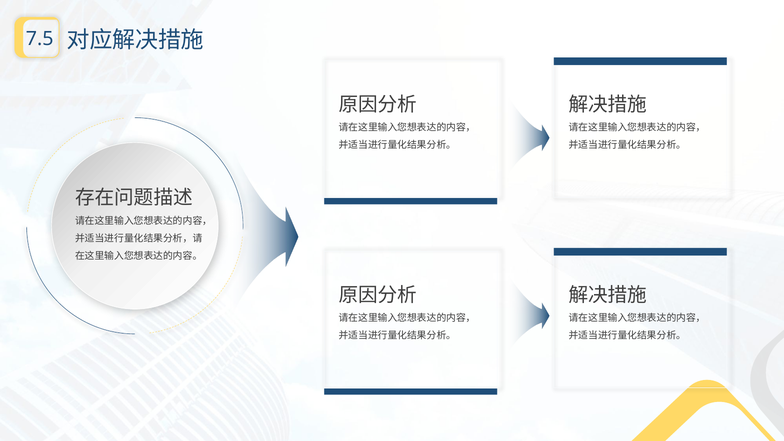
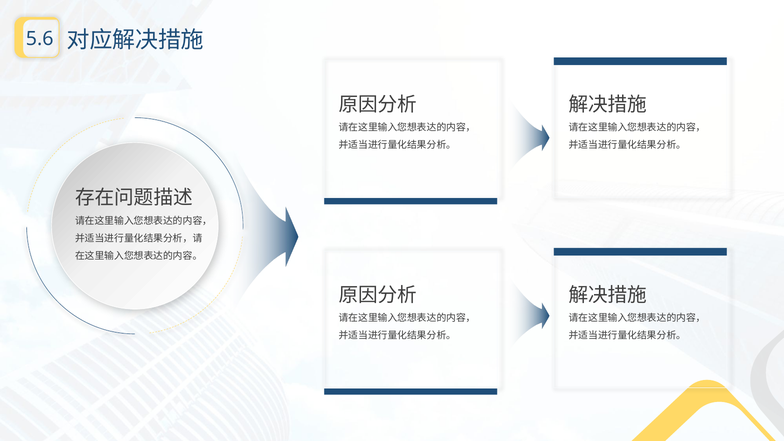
7.5: 7.5 -> 5.6 (40, 39)
